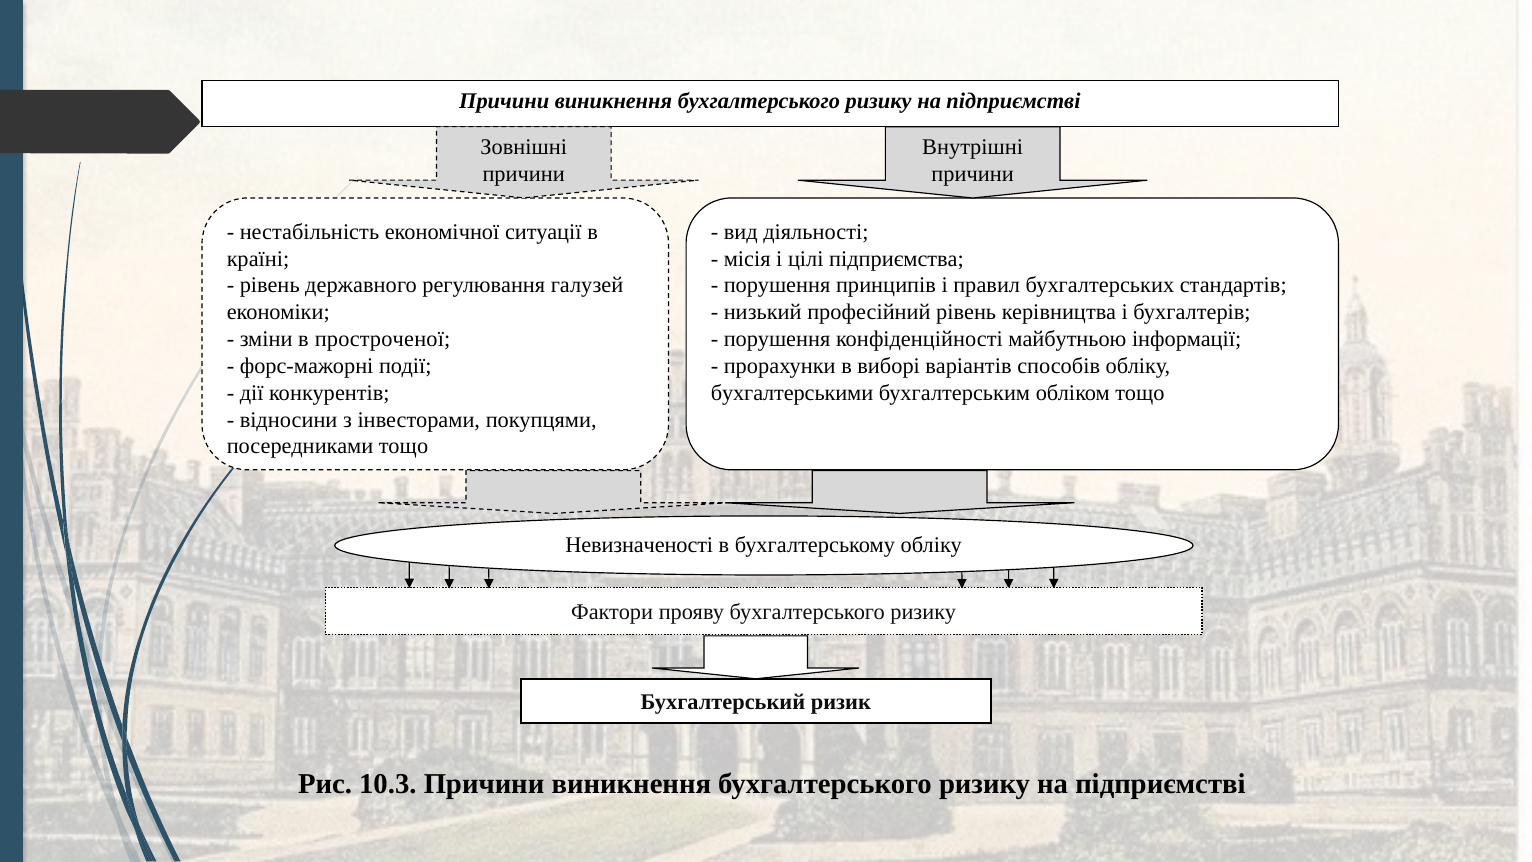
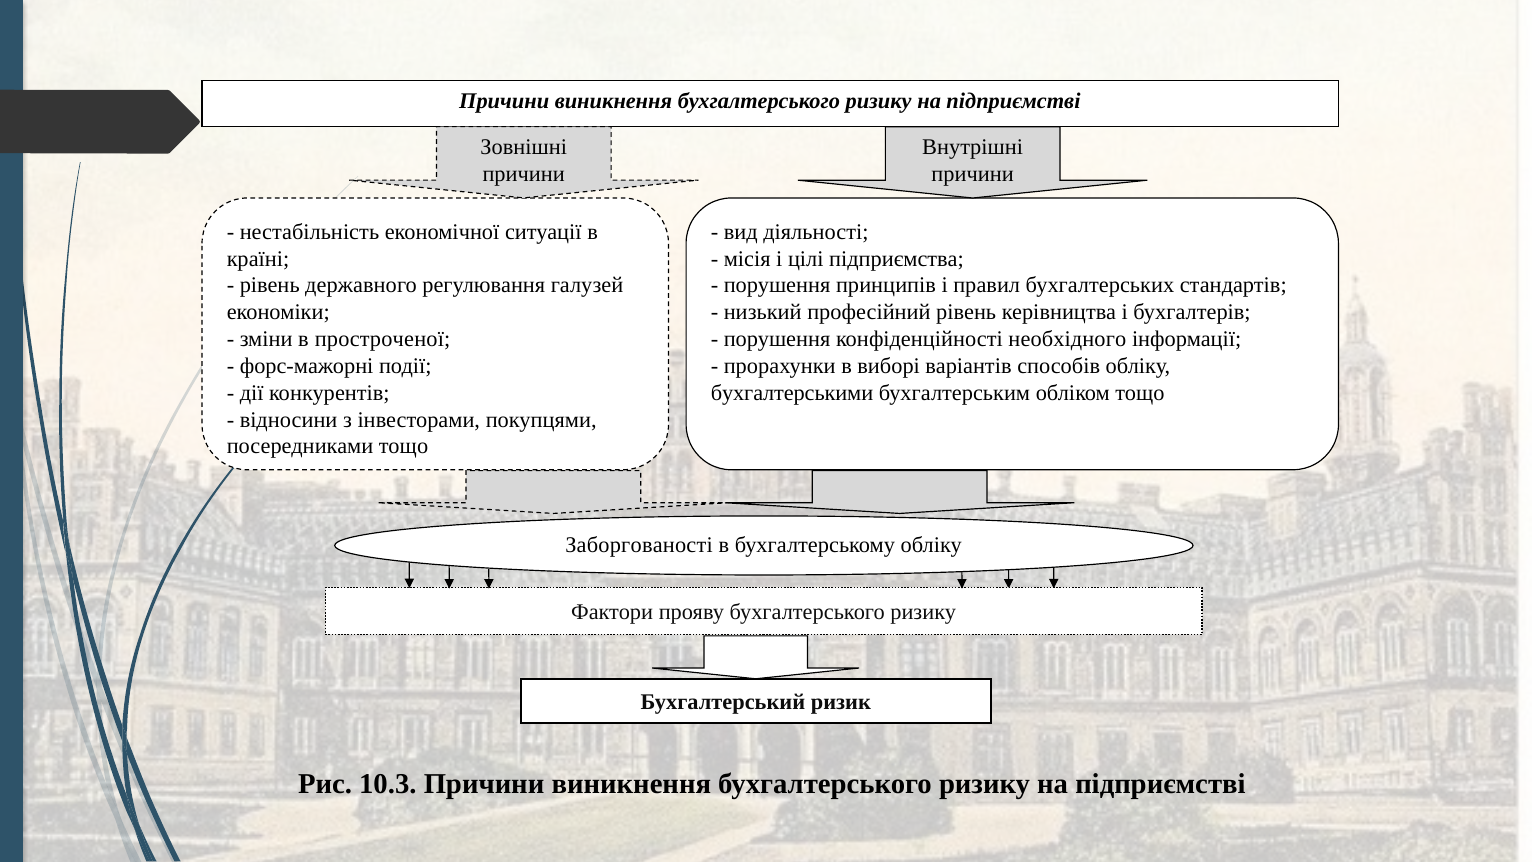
майбутньою: майбутньою -> необхідного (1067, 339)
Невизначеності: Невизначеності -> Заборгованості (639, 545)
